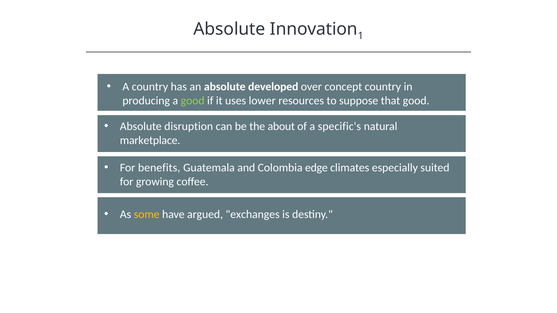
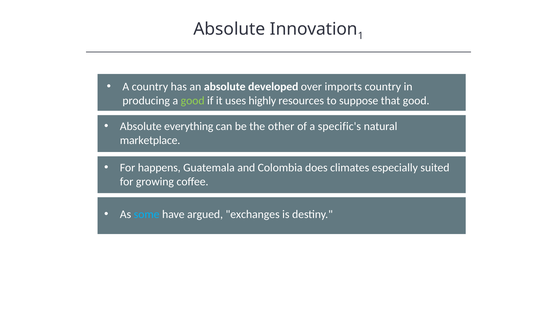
concept: concept -> imports (343, 87)
lower: lower -> highly (262, 101)
disruption: disruption -> everything (189, 127)
about: about -> other (281, 127)
benefits: benefits -> happens (159, 168)
edge: edge -> does (316, 168)
some colour: yellow -> light blue (147, 214)
